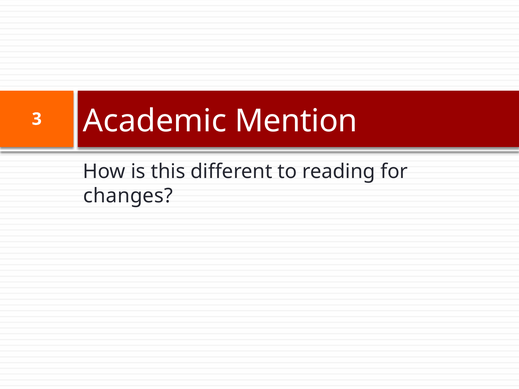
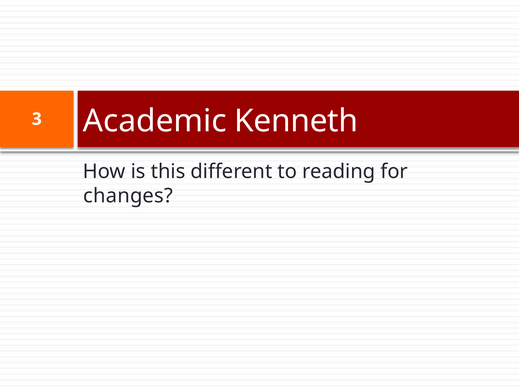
Mention: Mention -> Kenneth (296, 121)
